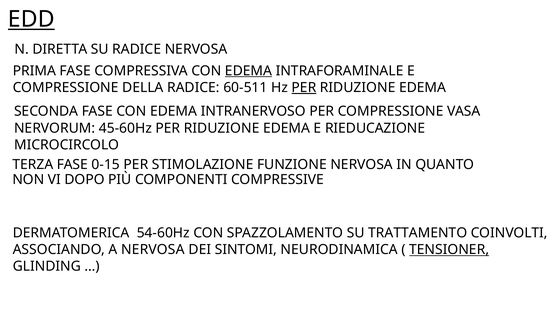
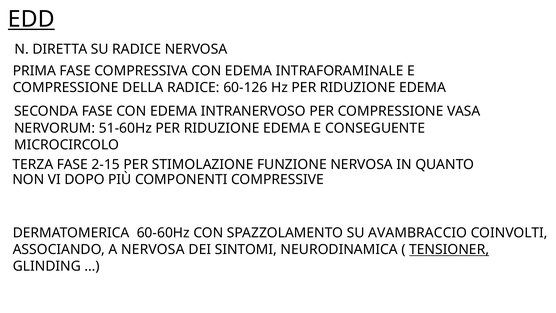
EDEMA underline: present -> none (249, 71)
60-511: 60-511 -> 60-126 (245, 87)
PER underline: present -> none (304, 87)
45-60Hz: 45-60Hz -> 51-60Hz (125, 128)
RIEDUCAZIONE: RIEDUCAZIONE -> CONSEGUENTE (375, 128)
0-15: 0-15 -> 2-15 (106, 164)
54-60Hz: 54-60Hz -> 60-60Hz (163, 233)
TRATTAMENTO: TRATTAMENTO -> AVAMBRACCIO (418, 233)
